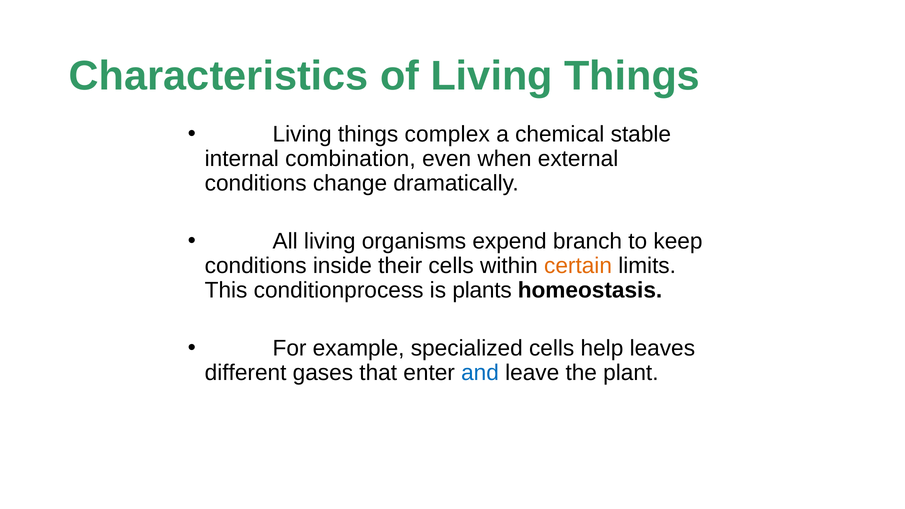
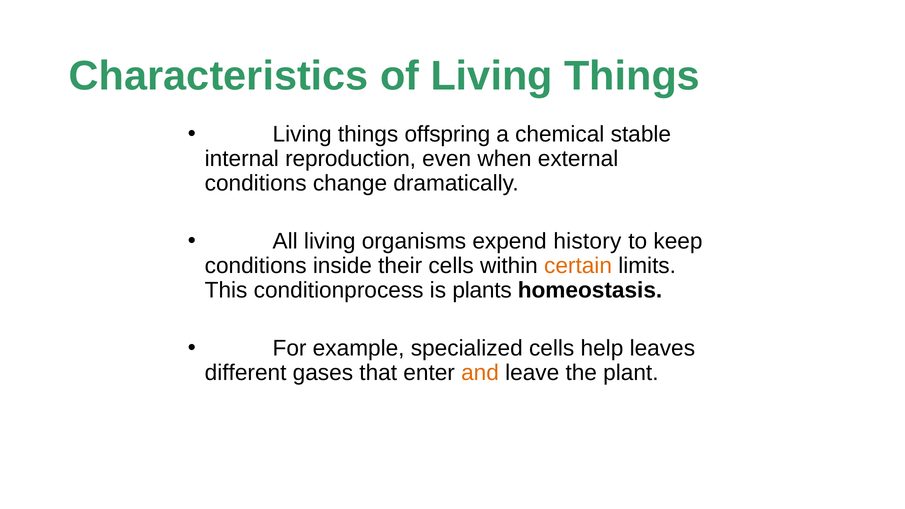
complex: complex -> offspring (447, 134)
combination: combination -> reproduction (351, 159)
branch: branch -> history (587, 241)
and colour: blue -> orange (480, 373)
